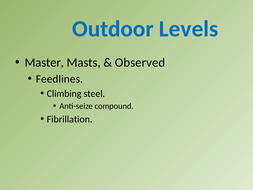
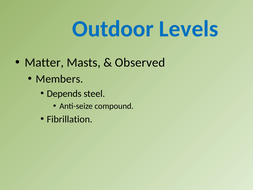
Master: Master -> Matter (44, 62)
Feedlines: Feedlines -> Members (59, 79)
Climbing: Climbing -> Depends (64, 93)
